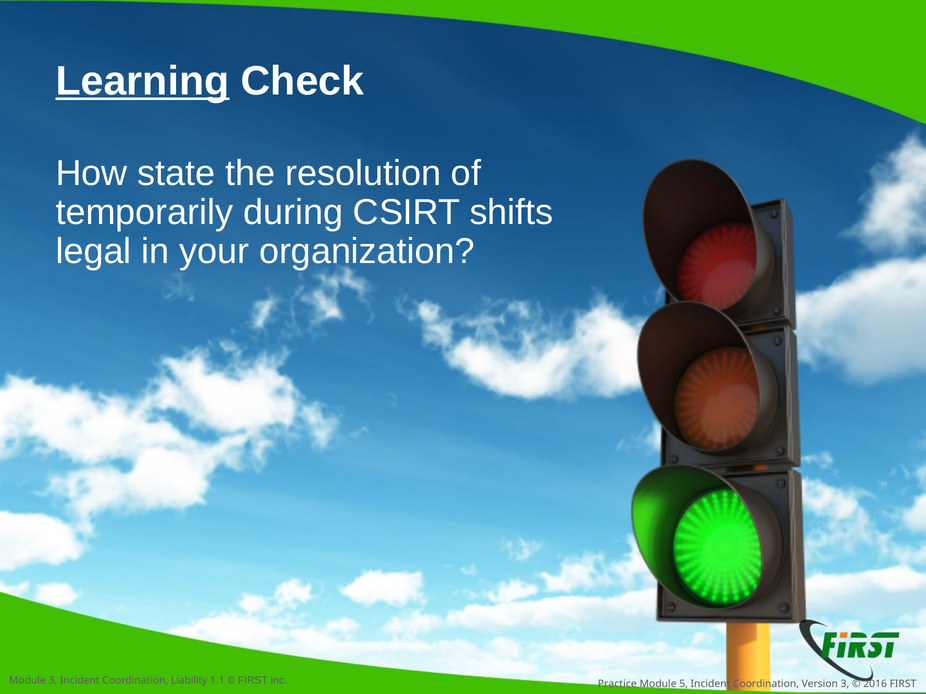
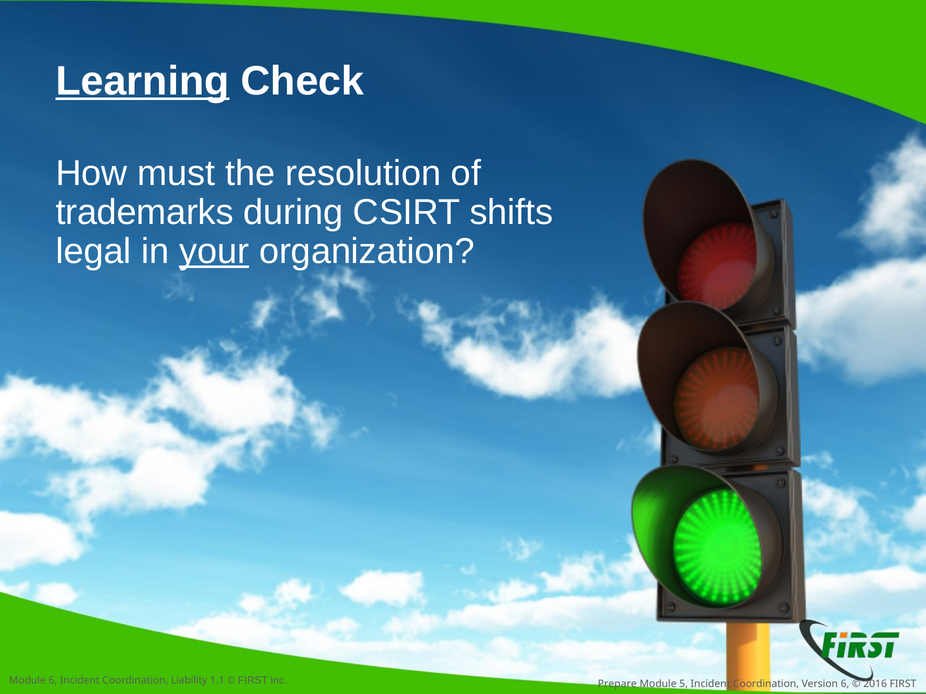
state: state -> must (176, 174)
temporarily: temporarily -> trademarks (145, 213)
your underline: none -> present (214, 251)
Module 3: 3 -> 6 (53, 681)
Practice: Practice -> Prepare (617, 684)
Version 3: 3 -> 6 (845, 684)
